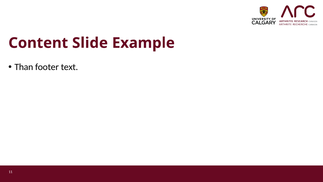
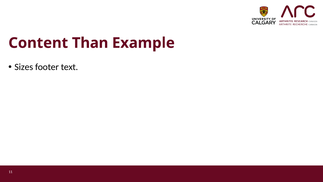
Slide: Slide -> Than (90, 43)
Than: Than -> Sizes (24, 67)
